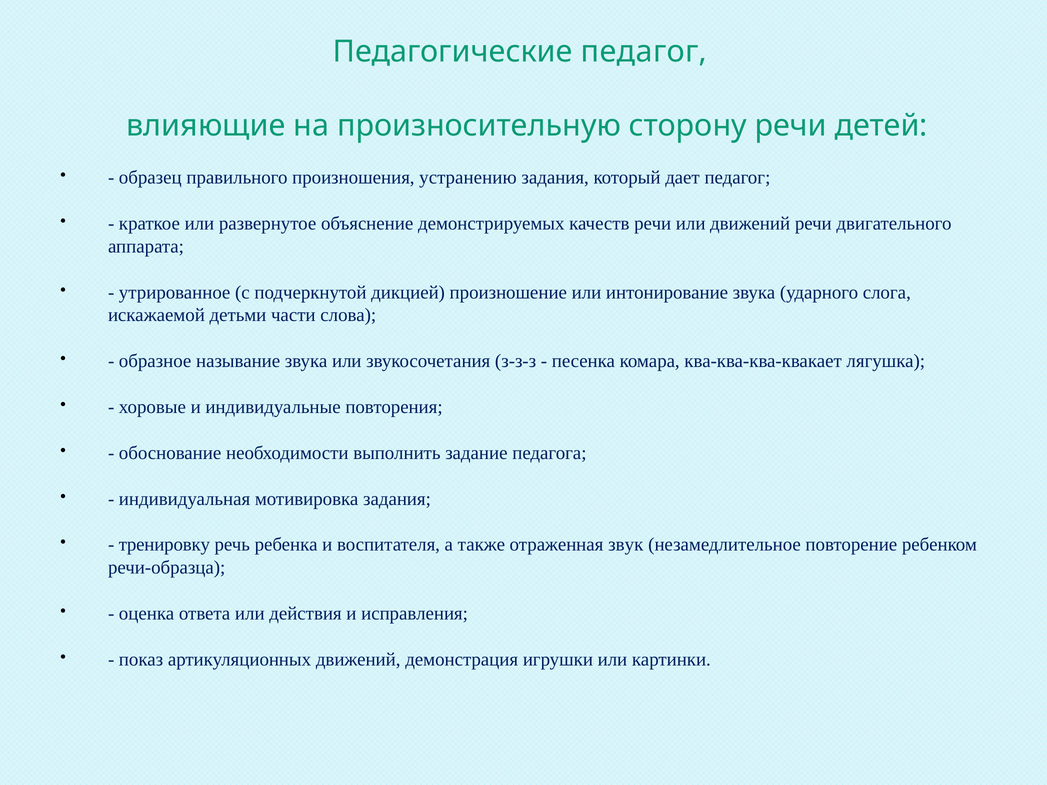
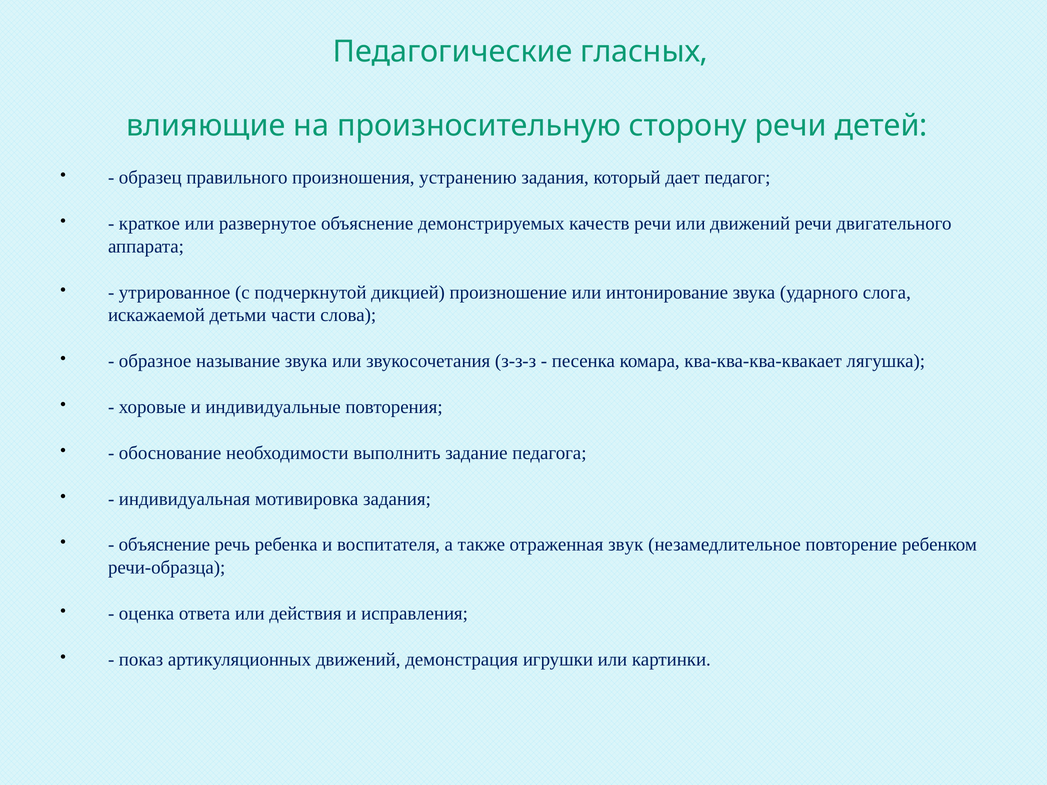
Педагогические педагог: педагог -> гласных (644, 52)
тренировку: тренировку -> объяснение (164, 545)
